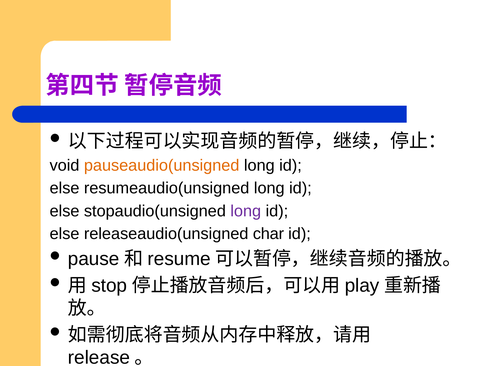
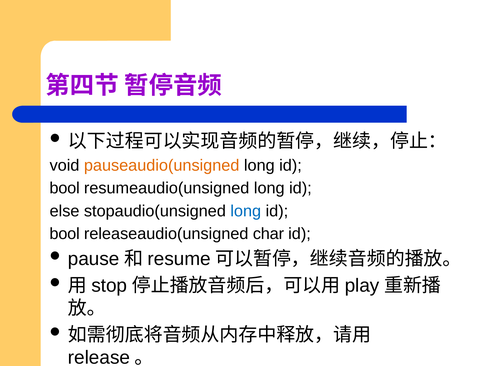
else: else -> bool (65, 188)
long colour: purple -> blue (246, 211)
else: else -> bool (65, 234)
